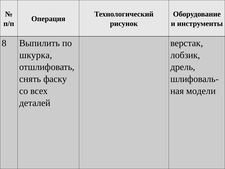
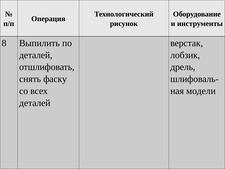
шкурка: шкурка -> деталей (36, 55)
